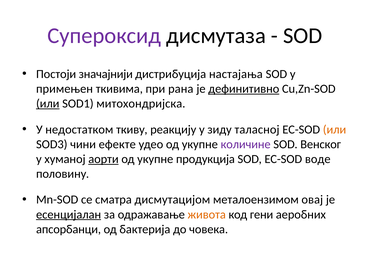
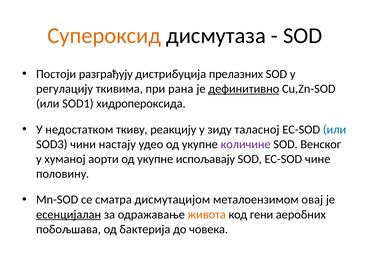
Супероксид colour: purple -> orange (104, 36)
значајнији: значајнији -> разграђују (106, 74)
настајања: настајања -> прелазних (236, 74)
примењен: примењен -> регулацију (65, 89)
или underline: present -> none (48, 104)
митохондријска: митохондријска -> хидропероксида (141, 104)
или colour: orange -> blue (335, 130)
ефекте: ефекте -> настају (117, 145)
аорти underline: present -> none (103, 159)
продукција: продукција -> испољавају (205, 159)
воде: воде -> чине (318, 159)
апсорбанци: апсорбанци -> побољшава (68, 230)
